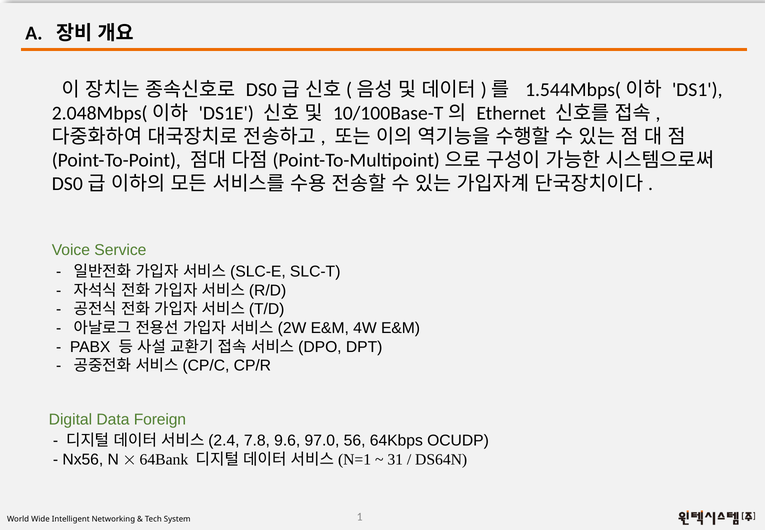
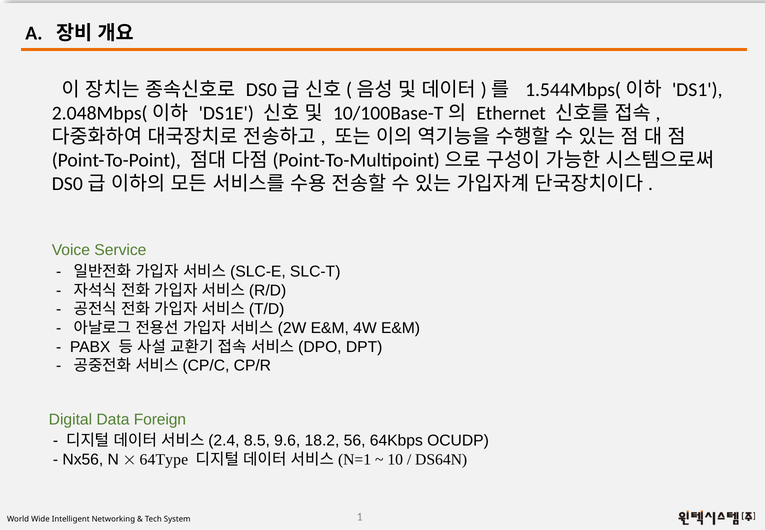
7.8: 7.8 -> 8.5 (257, 440)
97.0: 97.0 -> 18.2 (322, 440)
64Bank: 64Bank -> 64Type (164, 459)
31: 31 -> 10 (395, 459)
